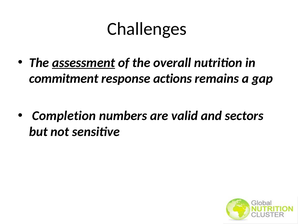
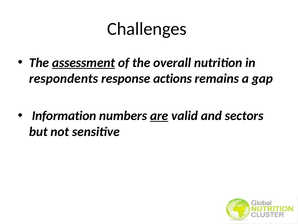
commitment: commitment -> respondents (64, 78)
Completion: Completion -> Information (64, 116)
are underline: none -> present (159, 116)
